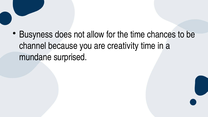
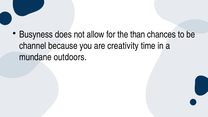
the time: time -> than (138, 34)
surprised: surprised -> outdoors (70, 57)
